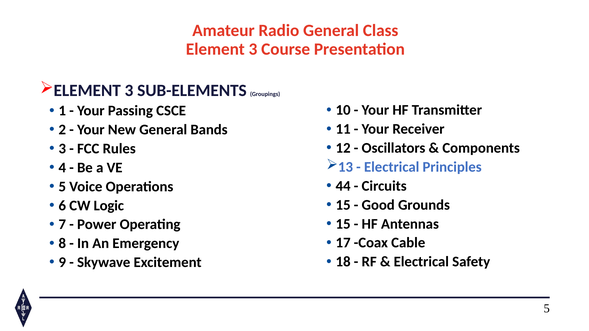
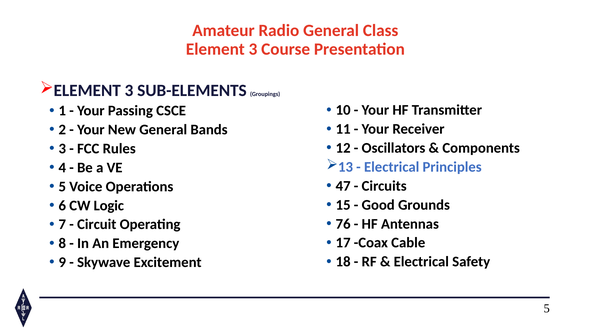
44: 44 -> 47 (343, 186)
15: 15 -> 76 (343, 224)
Power: Power -> Circuit (97, 225)
